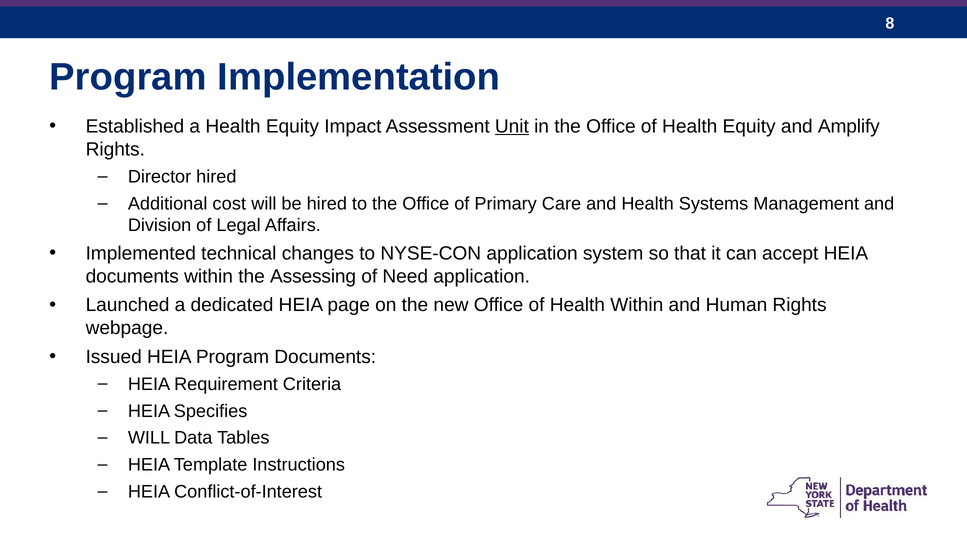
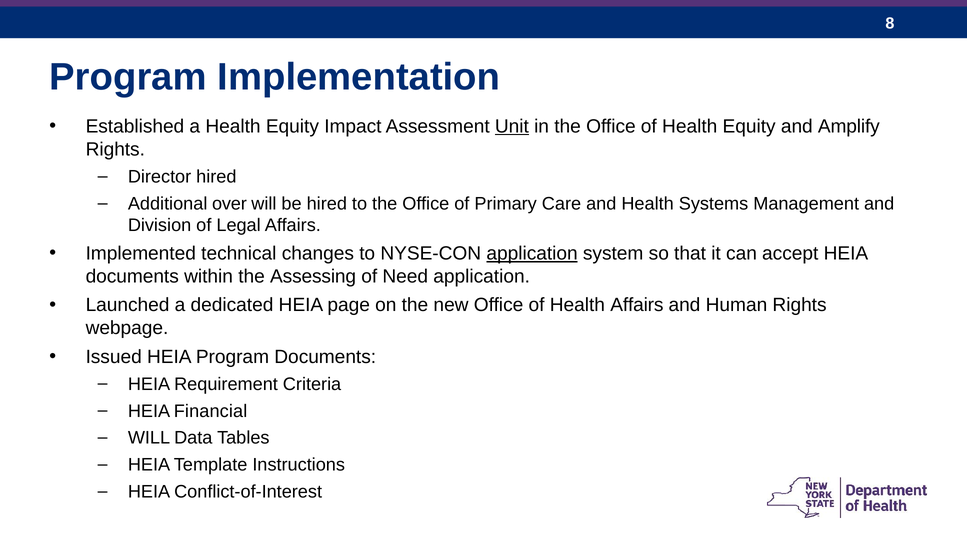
cost: cost -> over (229, 204)
application underline: none -> present (532, 254)
Health Within: Within -> Affairs (637, 305)
Specifies: Specifies -> Financial (211, 411)
